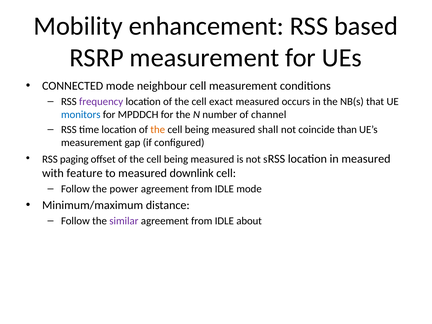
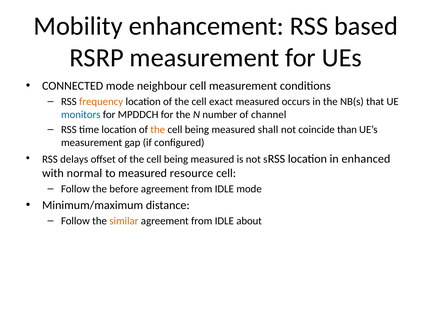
frequency colour: purple -> orange (101, 102)
paging: paging -> delays (74, 159)
in measured: measured -> enhanced (366, 159)
feature: feature -> normal (84, 173)
downlink: downlink -> resource (192, 173)
power: power -> before (124, 189)
similar colour: purple -> orange (124, 221)
